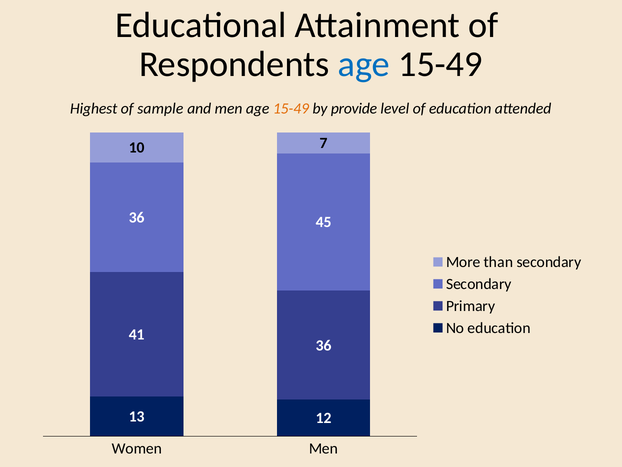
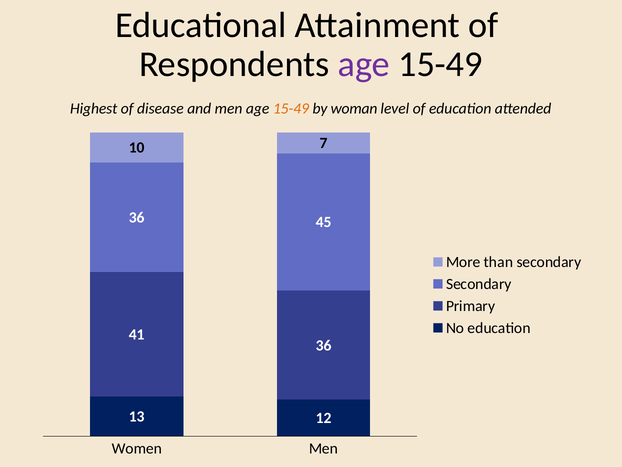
age colour: blue -> purple (364, 64)
sample: sample -> disease (160, 108)
provide: provide -> woman (354, 108)
